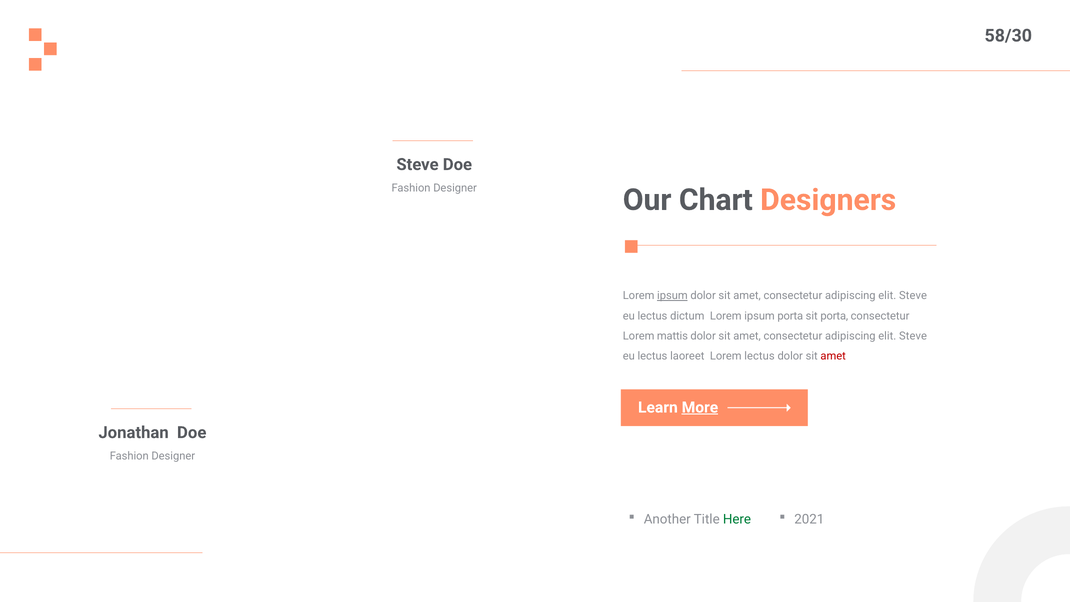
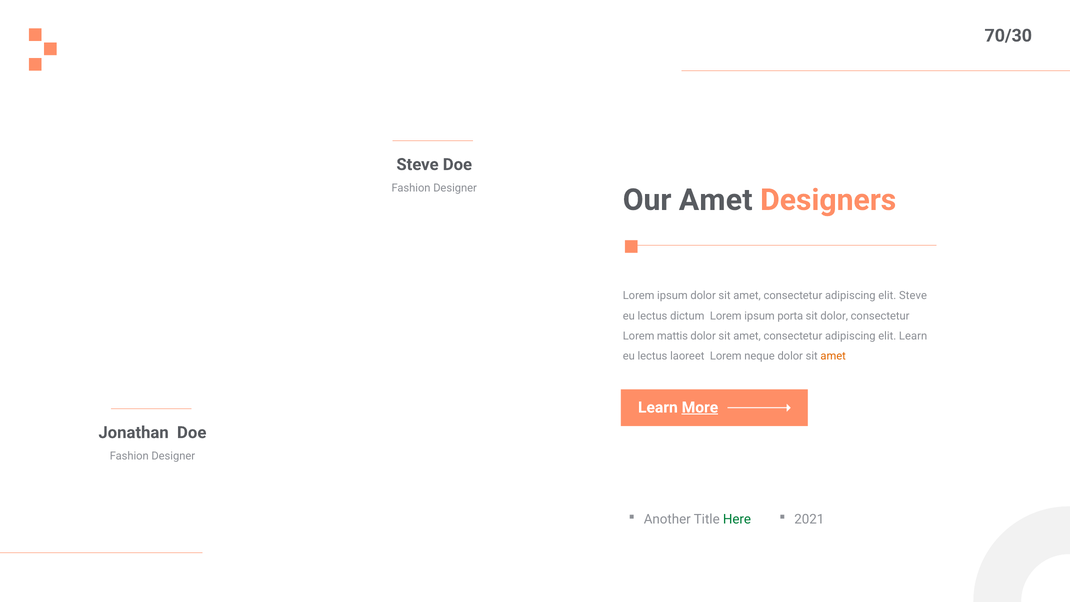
58/30: 58/30 -> 70/30 (1008, 36)
Our Chart: Chart -> Amet (716, 200)
ipsum underline: present -> none (672, 296)
sit porta: porta -> dolor (834, 316)
Steve: Steve -> Learn (913, 336)
Lorem lectus: lectus -> neque (760, 356)
amet colour: red -> orange (833, 356)
